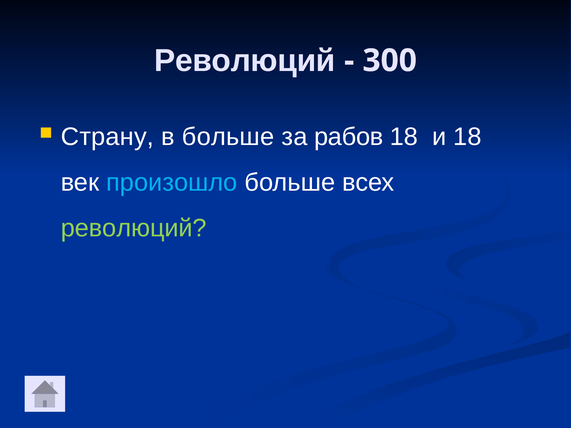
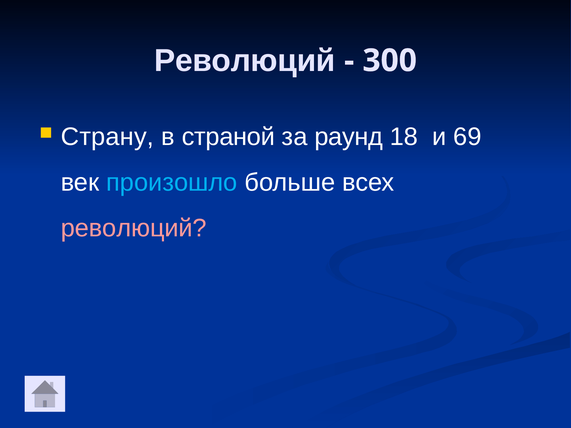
в больше: больше -> страной (228, 137)
рабов: рабов -> раунд (349, 137)
и 18: 18 -> 69 (467, 137)
революций colour: light green -> pink (134, 228)
